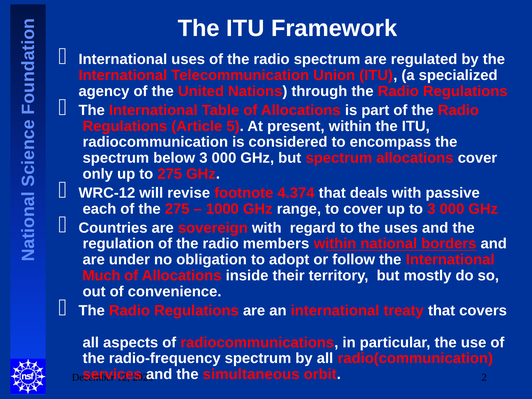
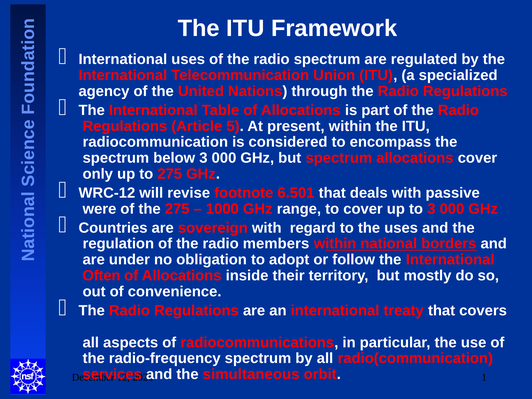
4.374: 4.374 -> 6.501 (296, 193)
each: each -> were (99, 209)
Much: Much -> Often (101, 276)
2: 2 -> 1 (484, 378)
